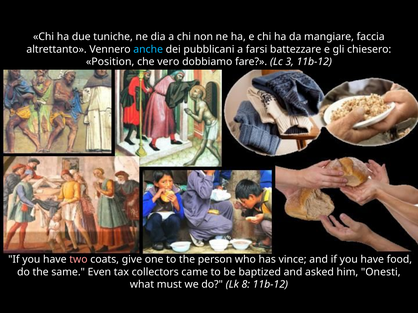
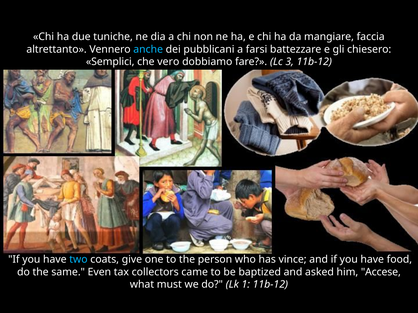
Position: Position -> Semplici (110, 62)
two colour: pink -> light blue (78, 260)
Onesti: Onesti -> Accese (381, 272)
8: 8 -> 1 (246, 285)
